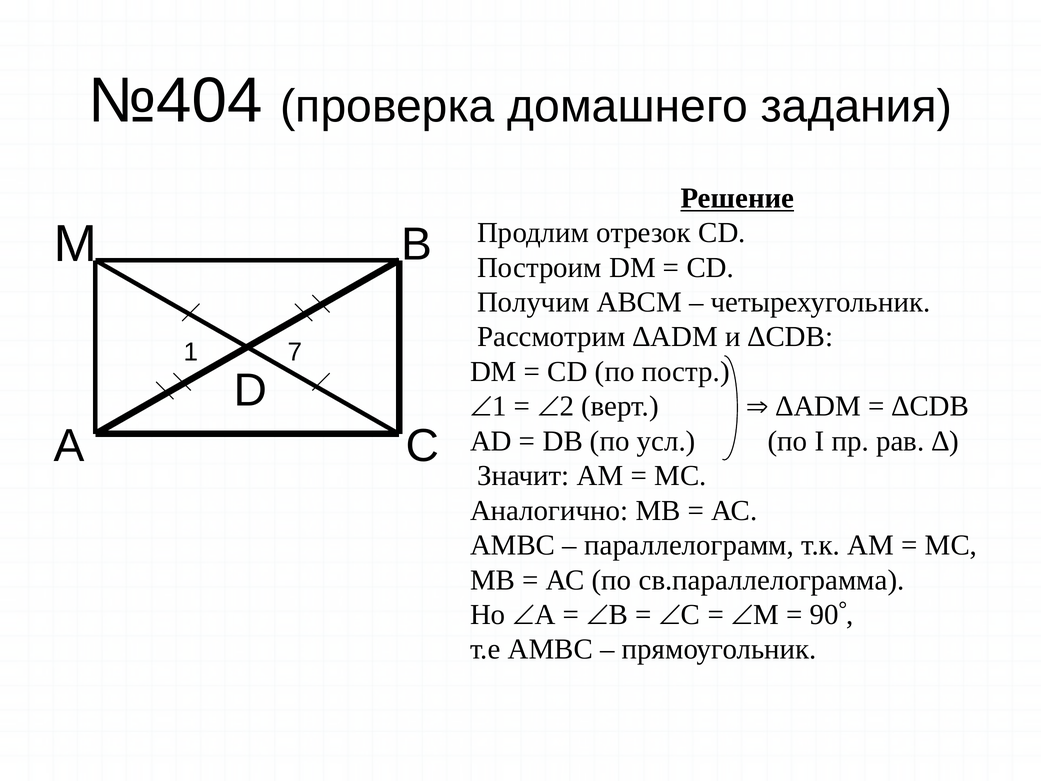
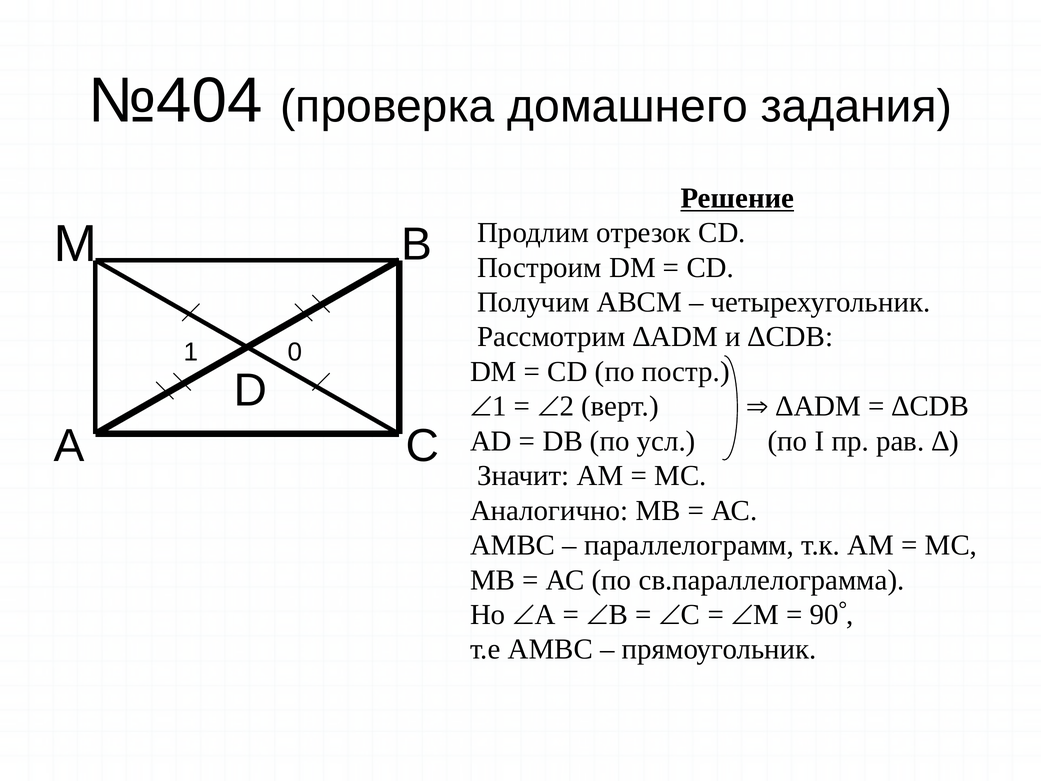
7: 7 -> 0 (295, 352)
